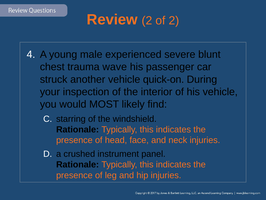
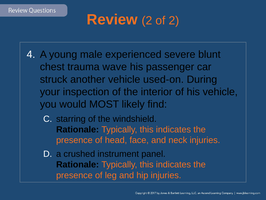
quick-on: quick-on -> used-on (163, 79)
